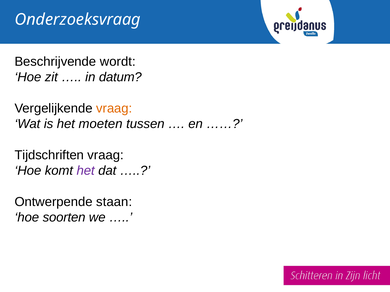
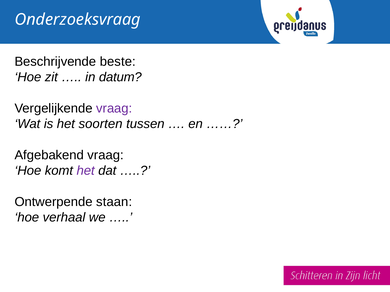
wordt: wordt -> beste (118, 62)
vraag colour: orange -> purple (114, 108)
moeten: moeten -> soorten (101, 124)
Tijdschriften: Tijdschriften -> Afgebakend (49, 155)
soorten: soorten -> verhaal (64, 218)
